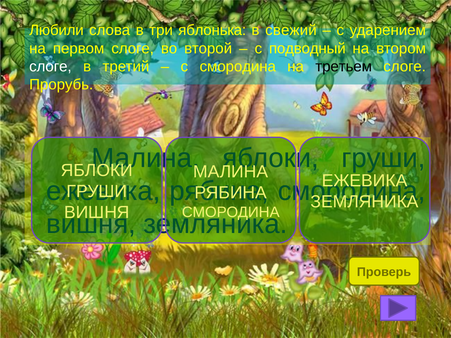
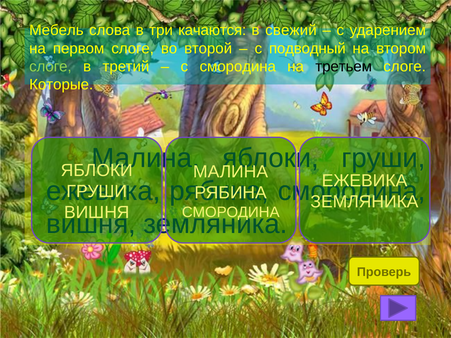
Любили: Любили -> Мебель (56, 30)
яблонька: яблонька -> качаются (212, 30)
слоге colour: white -> light green (50, 66)
Прорубь: Прорубь -> Которые (61, 84)
